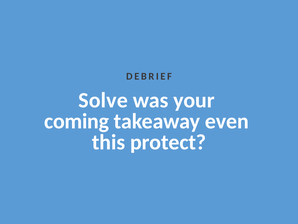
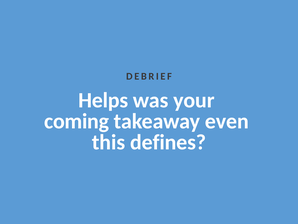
Solve: Solve -> Helps (103, 100)
protect: protect -> defines (168, 142)
